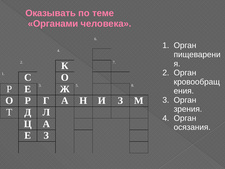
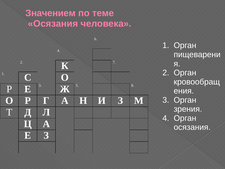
Оказывать: Оказывать -> Значением (51, 13)
Органами: Органами -> Осязания (53, 24)
